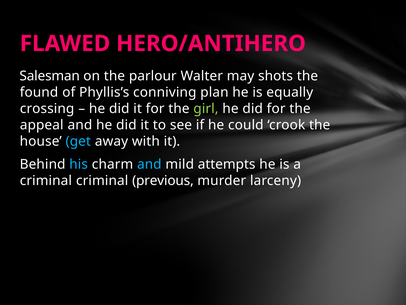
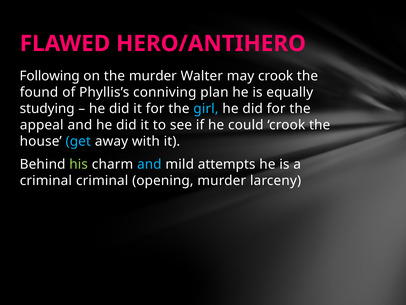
Salesman: Salesman -> Following (50, 76)
the parlour: parlour -> murder (153, 76)
may shots: shots -> crook (276, 76)
crossing: crossing -> studying (47, 109)
girl colour: light green -> light blue (206, 109)
his colour: light blue -> light green (79, 164)
previous: previous -> opening (163, 180)
